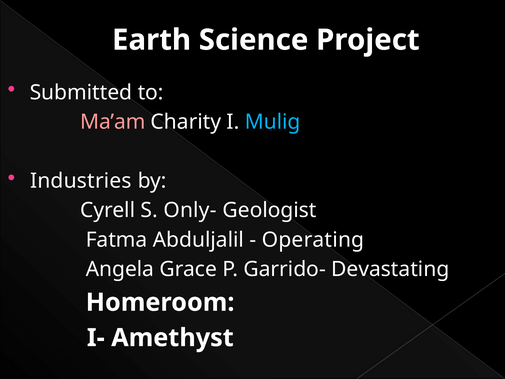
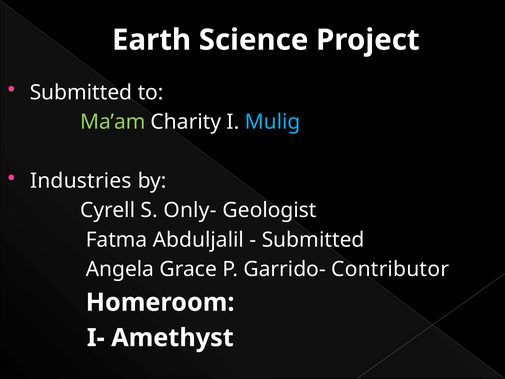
Ma’am colour: pink -> light green (113, 122)
Operating: Operating -> Submitted (313, 240)
Devastating: Devastating -> Contributor (390, 269)
